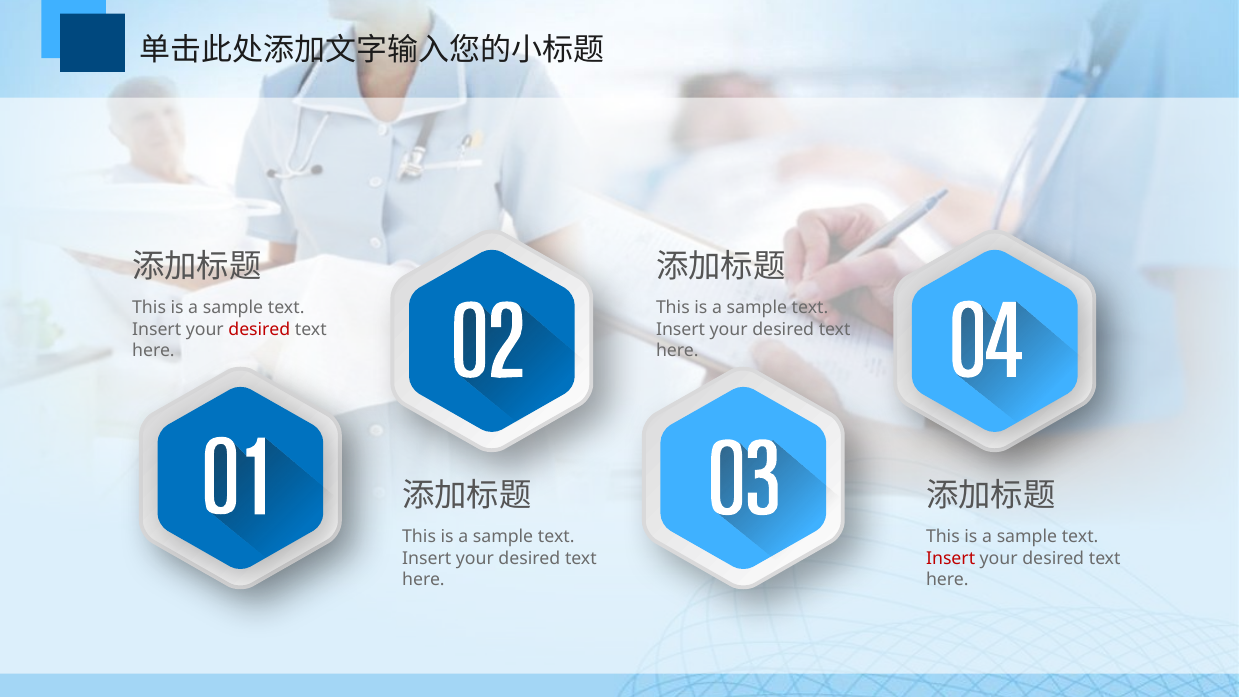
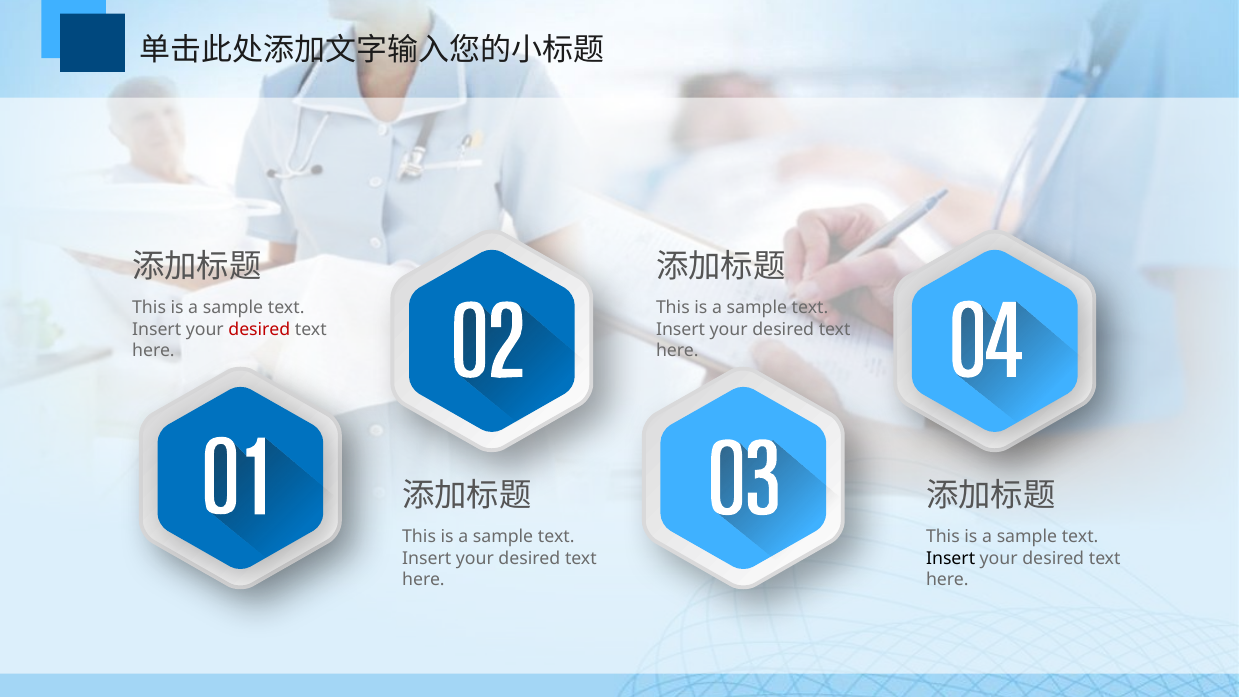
Insert colour: red -> black (951, 558)
